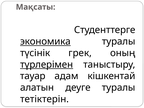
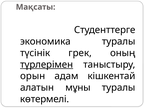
экономика underline: present -> none (45, 41)
тауар: тауар -> орын (33, 76)
деуге: деуге -> мұны (78, 88)
тетіктерін: тетіктерін -> көтермелі (45, 99)
